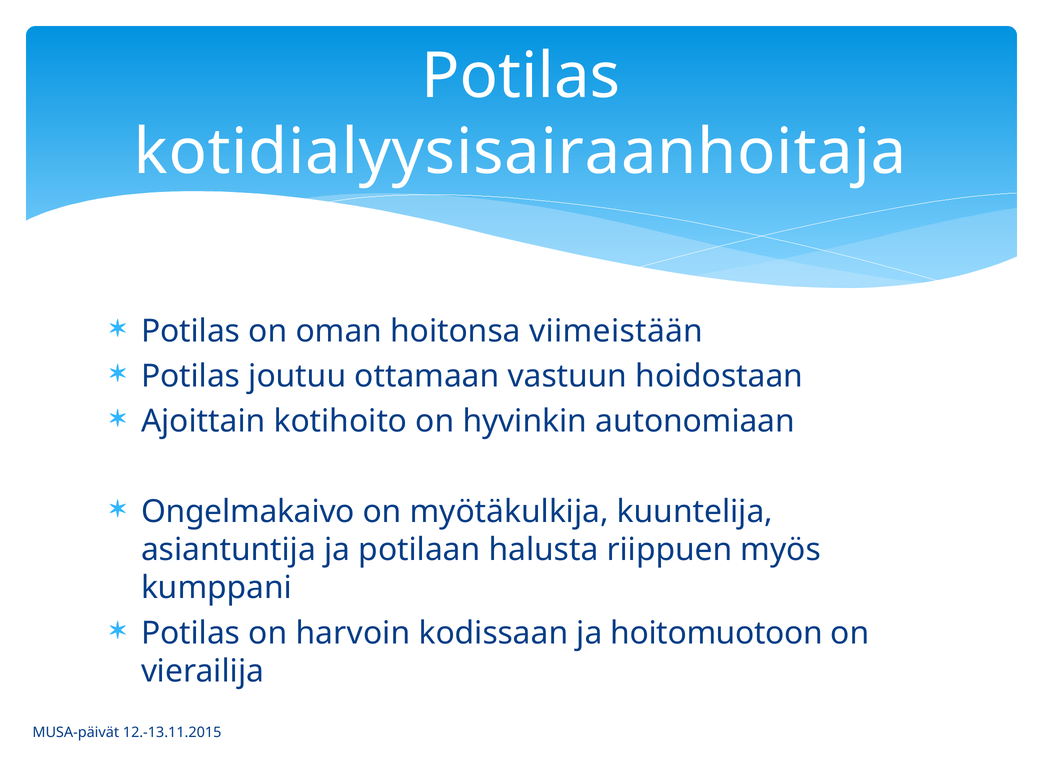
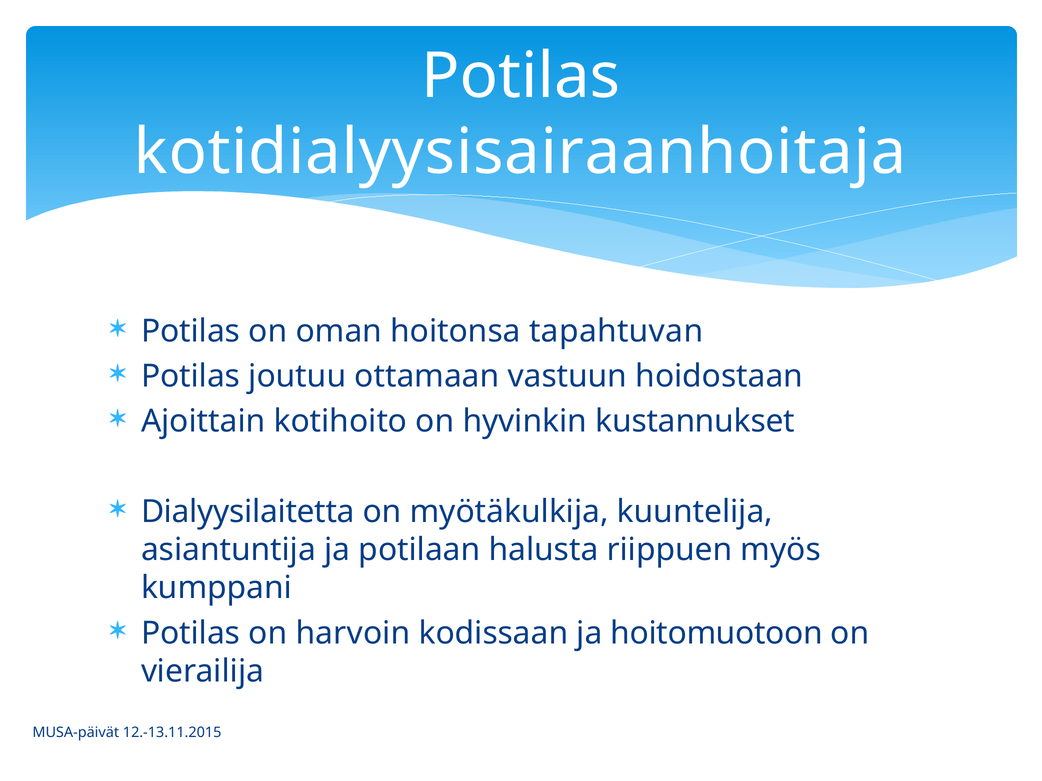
viimeistään: viimeistään -> tapahtuvan (616, 331)
autonomiaan: autonomiaan -> kustannukset (695, 422)
Ongelmakaivo: Ongelmakaivo -> Dialyysilaitetta (248, 512)
